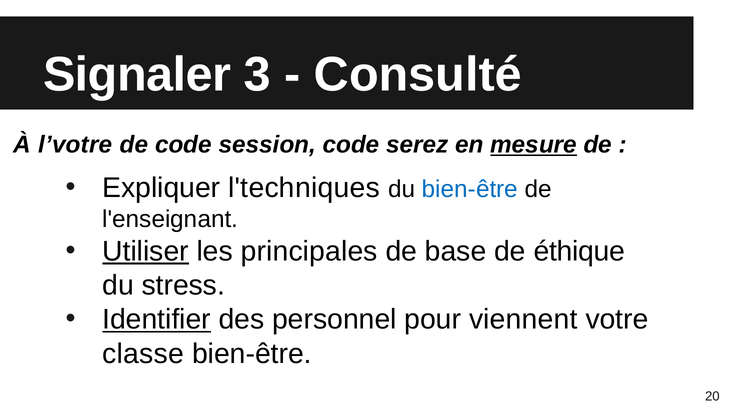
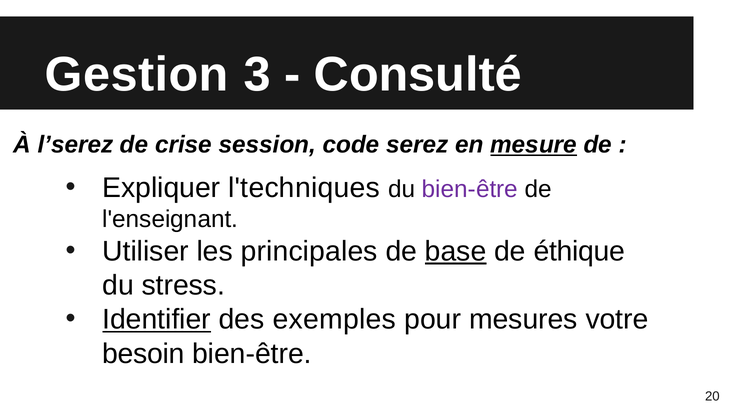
Signaler: Signaler -> Gestion (137, 74)
l’votre: l’votre -> l’serez (75, 145)
de code: code -> crise (183, 145)
bien-être colour: blue -> purple (470, 189)
Utiliser underline: present -> none (146, 251)
base underline: none -> present (456, 251)
personnel: personnel -> exemples (334, 319)
viennent: viennent -> mesures (523, 319)
classe: classe -> besoin (143, 353)
